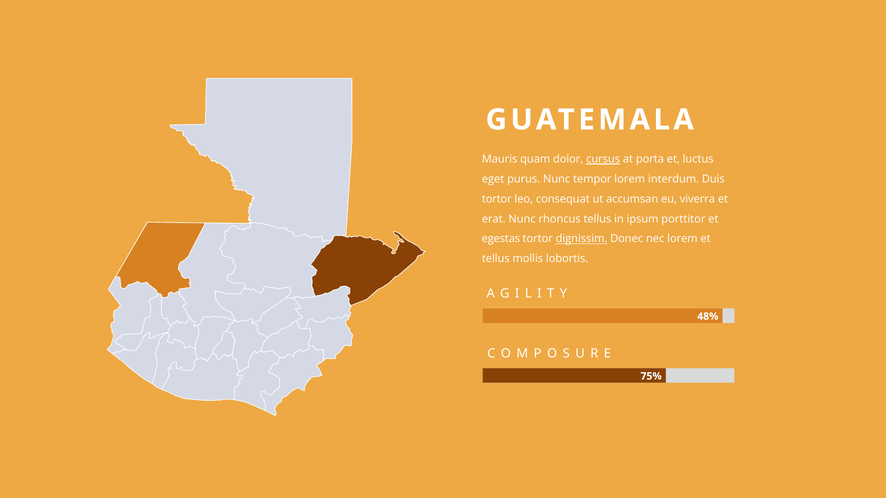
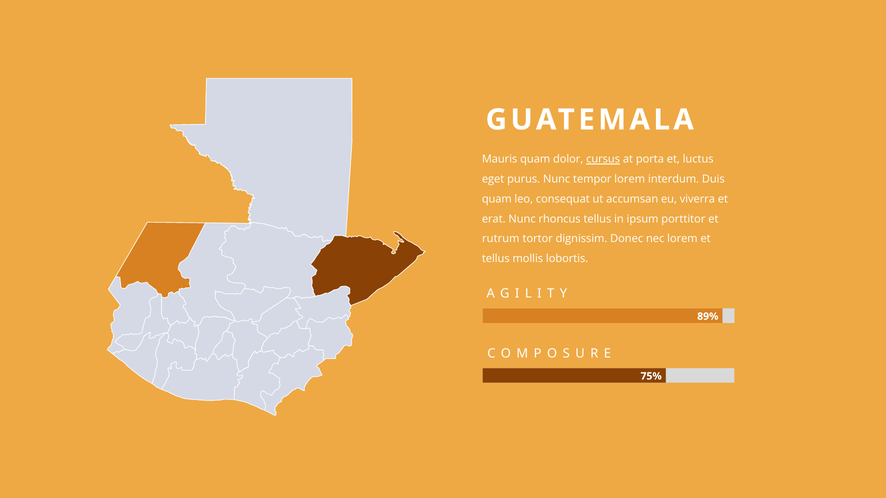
tortor: tortor -> quam (497, 199)
egestas: egestas -> rutrum (501, 239)
dignissim underline: present -> none (581, 239)
48%: 48% -> 89% (708, 317)
